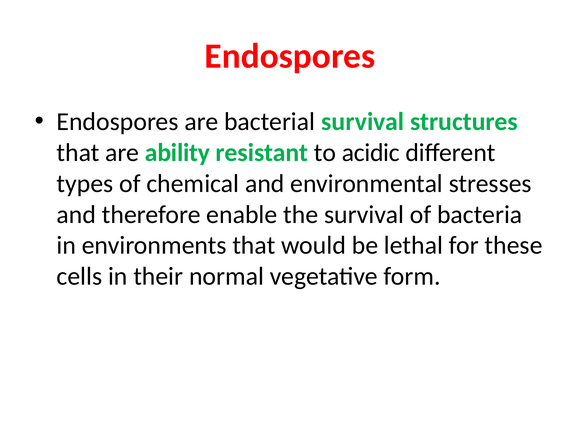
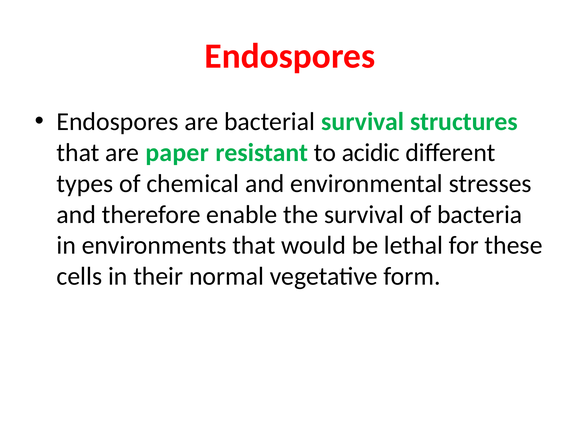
ability: ability -> paper (177, 153)
